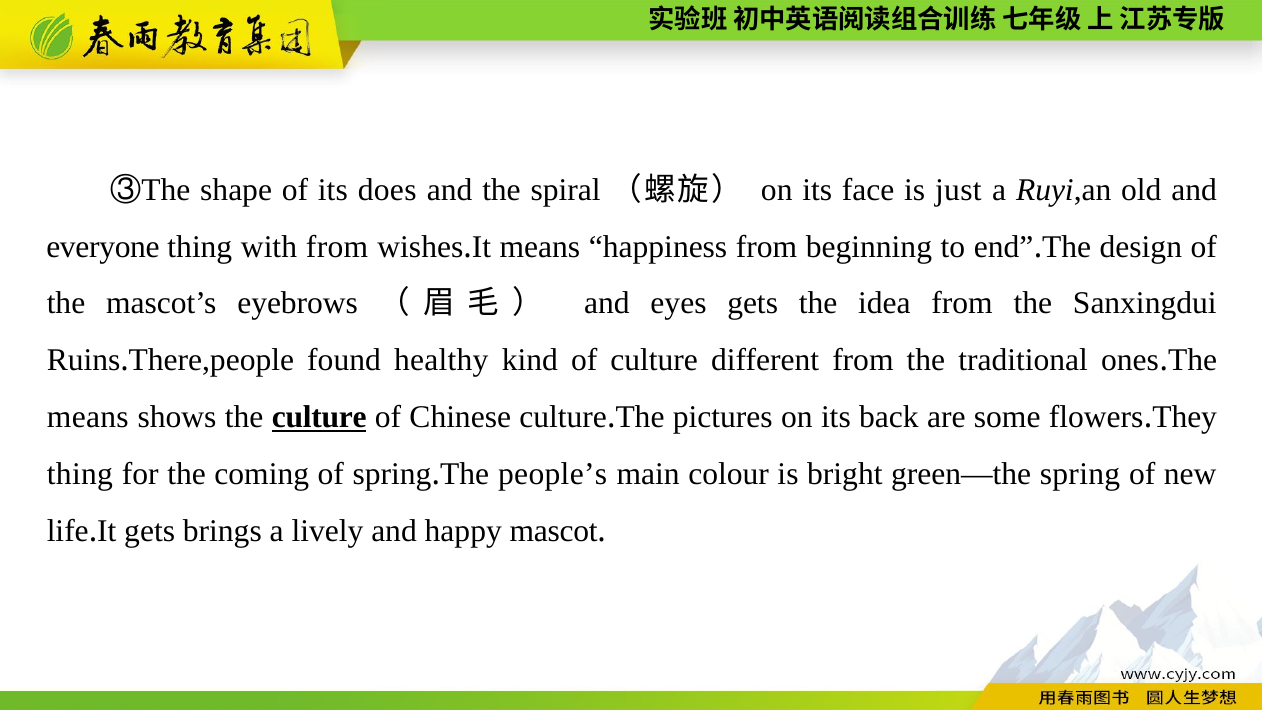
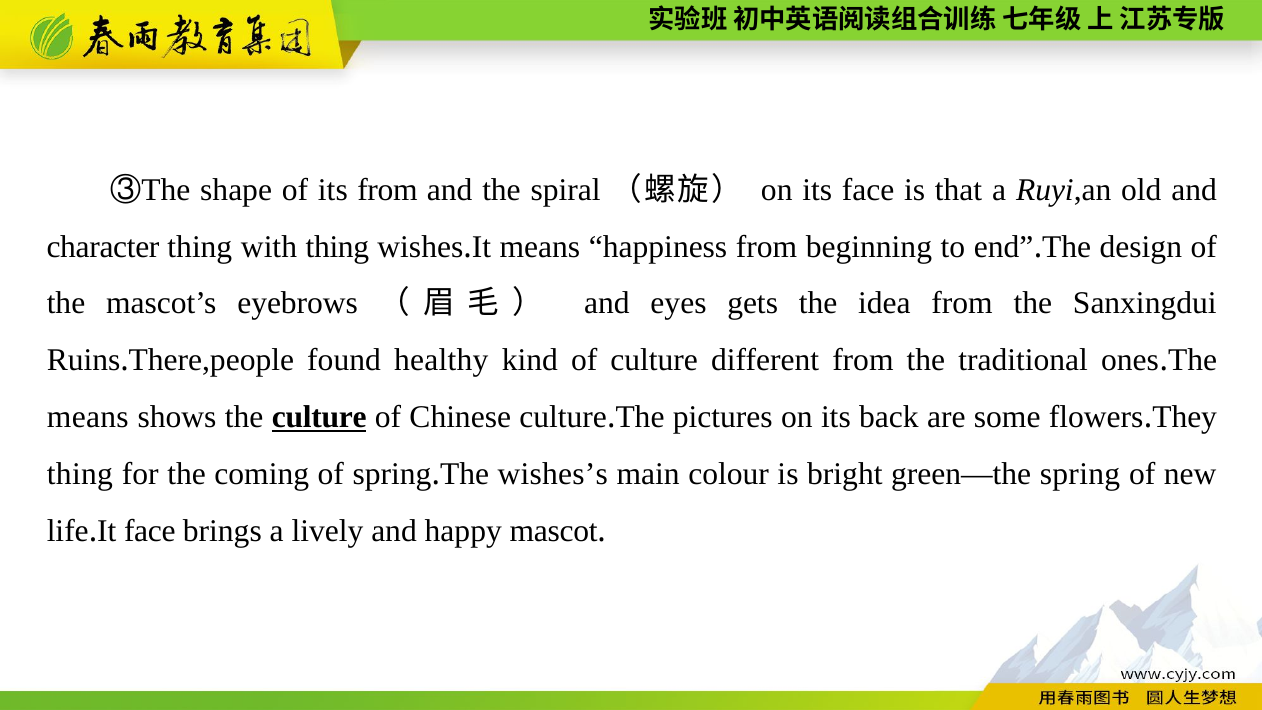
its does: does -> from (387, 190)
just: just -> that (959, 190)
everyone: everyone -> character (103, 247)
with from: from -> thing (337, 247)
people’s: people’s -> wishes’s (553, 474)
gets: gets -> face (150, 531)
